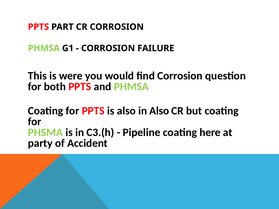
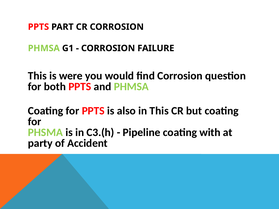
in Also: Also -> This (159, 111)
here: here -> with (210, 133)
